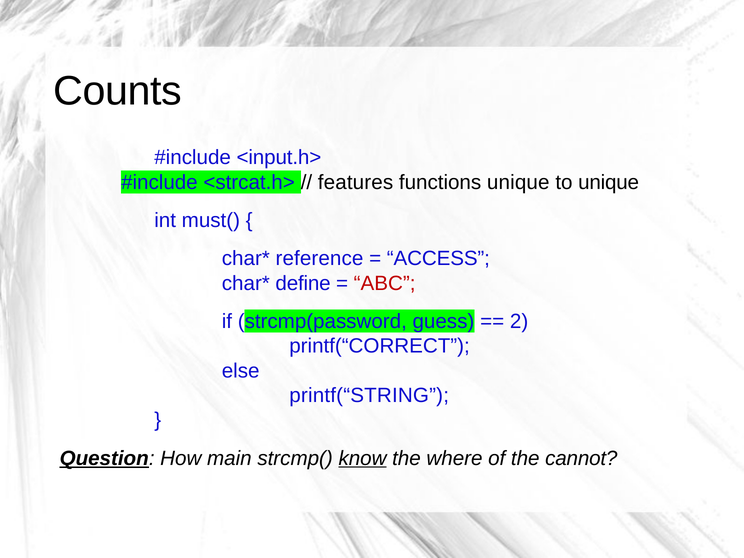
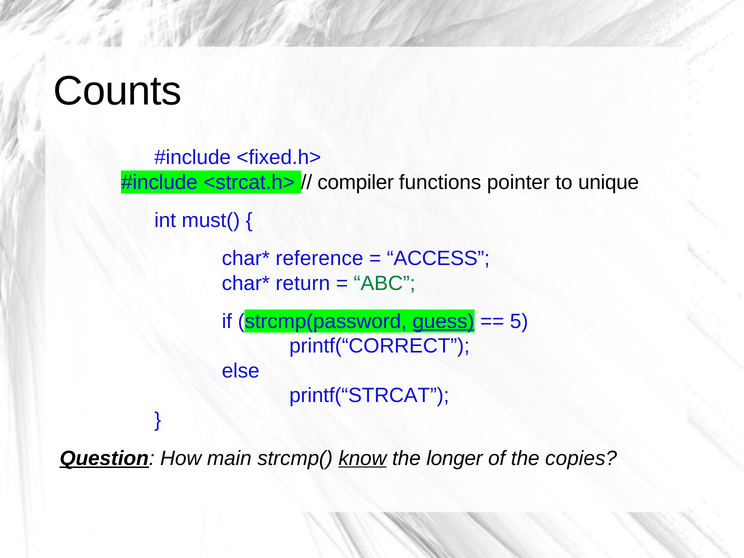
<input.h>: <input.h> -> <fixed.h> (279, 158)
features: features -> compiler (356, 182)
functions unique: unique -> pointer (518, 182)
define: define -> return (303, 283)
ABC colour: red -> green (385, 283)
guess underline: none -> present (443, 321)
2: 2 -> 5 (519, 321)
printf(“STRING: printf(“STRING -> printf(“STRCAT (369, 395)
where: where -> longer (455, 458)
cannot: cannot -> copies (581, 458)
